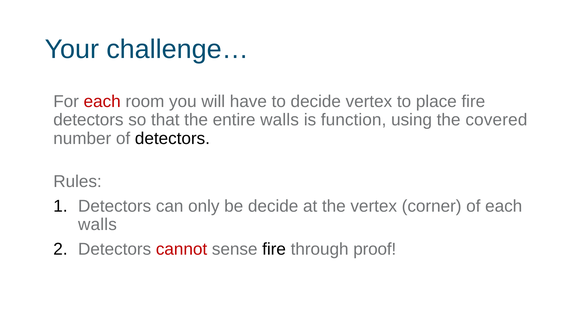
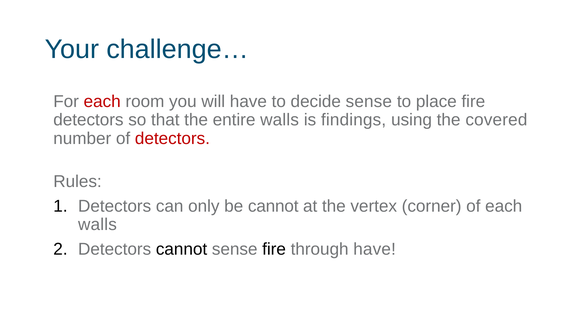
decide vertex: vertex -> sense (369, 101)
function: function -> findings (354, 120)
detectors colour: black -> red (172, 138)
be decide: decide -> cannot (273, 206)
cannot colour: red -> black (182, 249)
through proof: proof -> have (375, 249)
